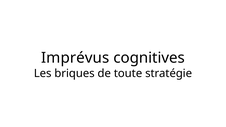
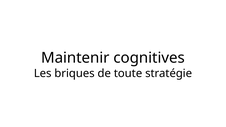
Imprévus: Imprévus -> Maintenir (75, 58)
